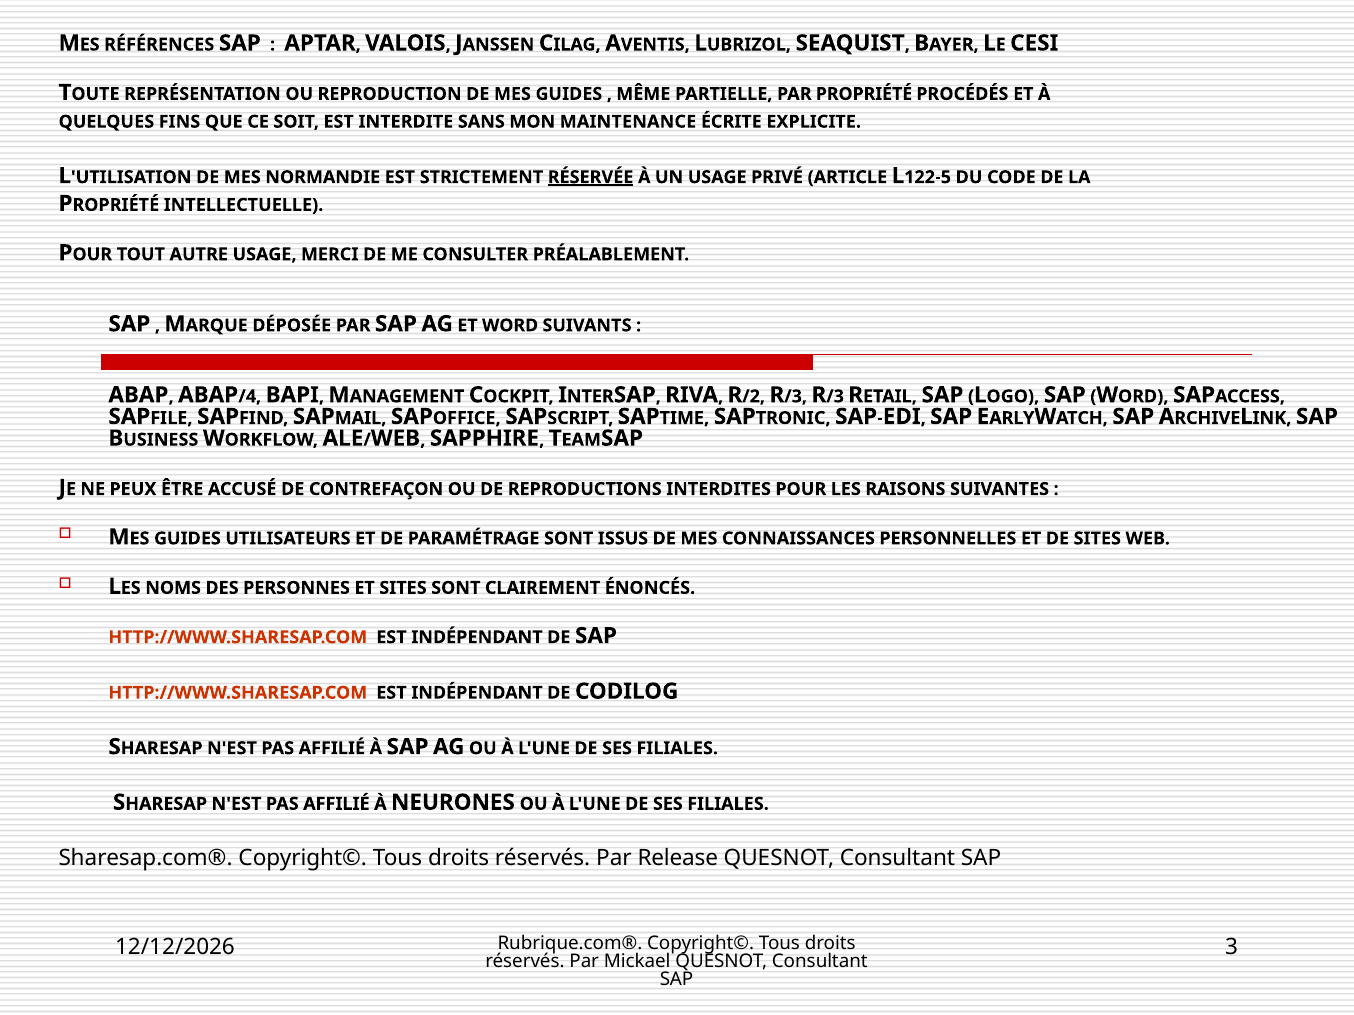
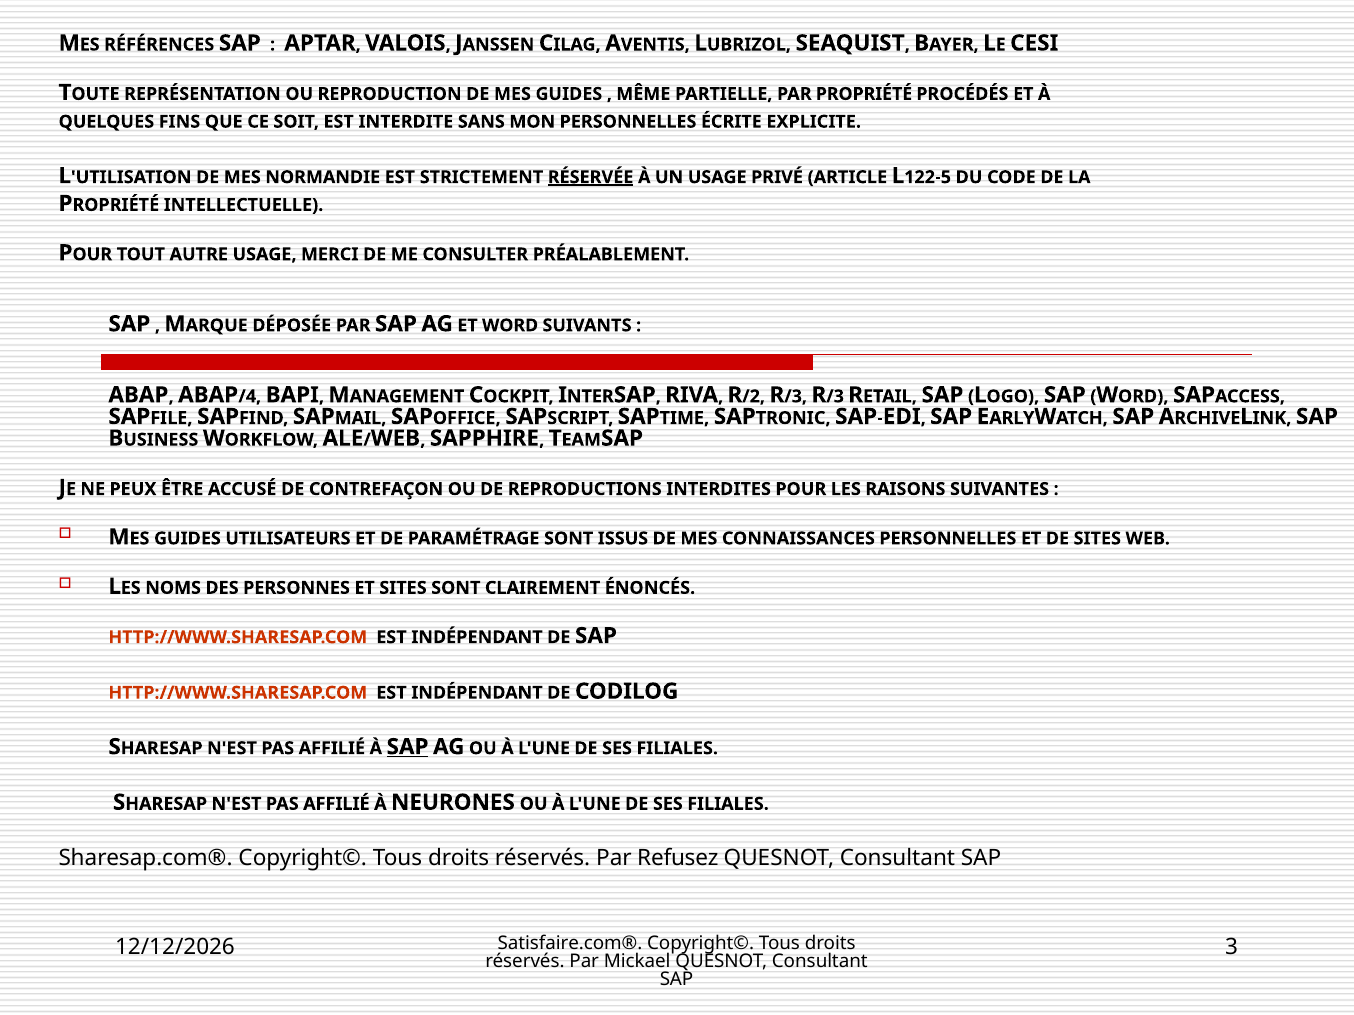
MON MAINTENANCE: MAINTENANCE -> PERSONNELLES (628, 122)
SAP underline: none -> present (408, 747)
Release: Release -> Refusez (678, 858)
Rubrique.com®: Rubrique.com® -> Satisfaire.com® (570, 944)
